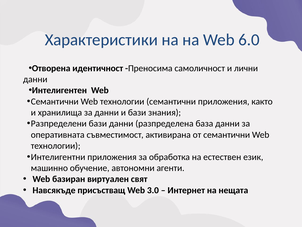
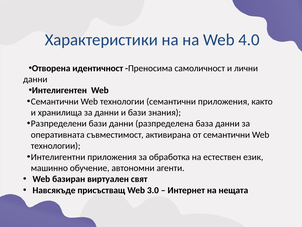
6.0: 6.0 -> 4.0 (249, 40)
